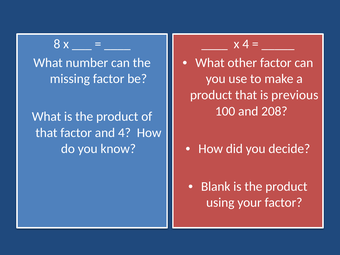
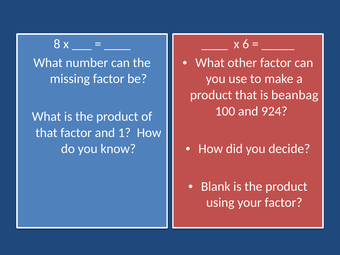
x 4: 4 -> 6 (246, 44)
previous: previous -> beanbag (295, 95)
208: 208 -> 924 (274, 111)
and 4: 4 -> 1 (124, 133)
